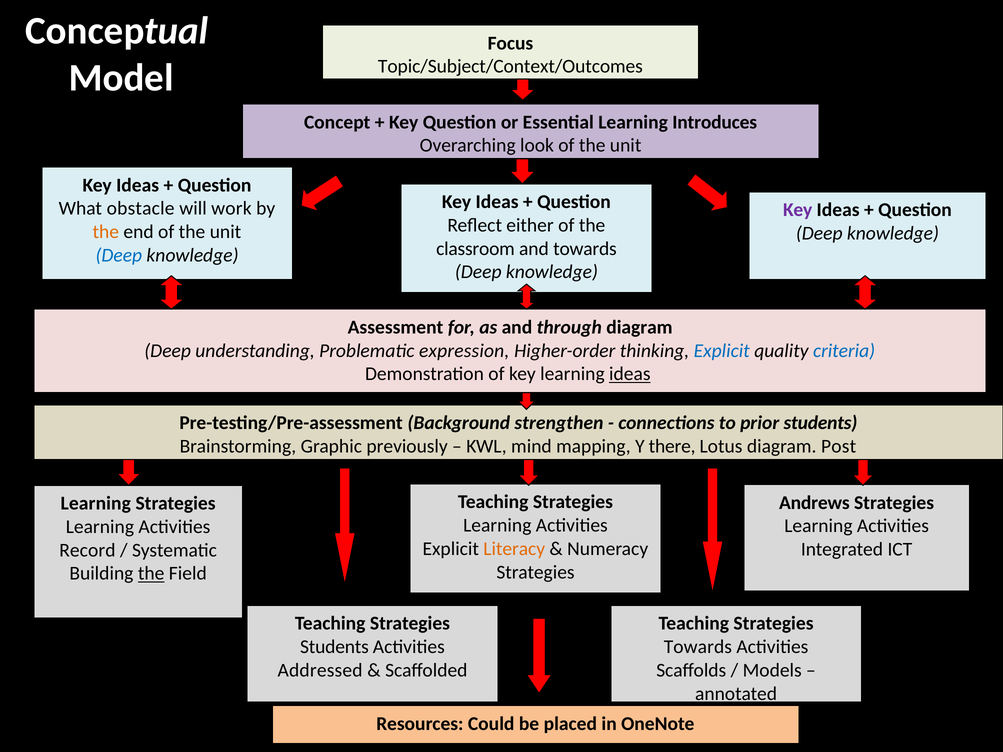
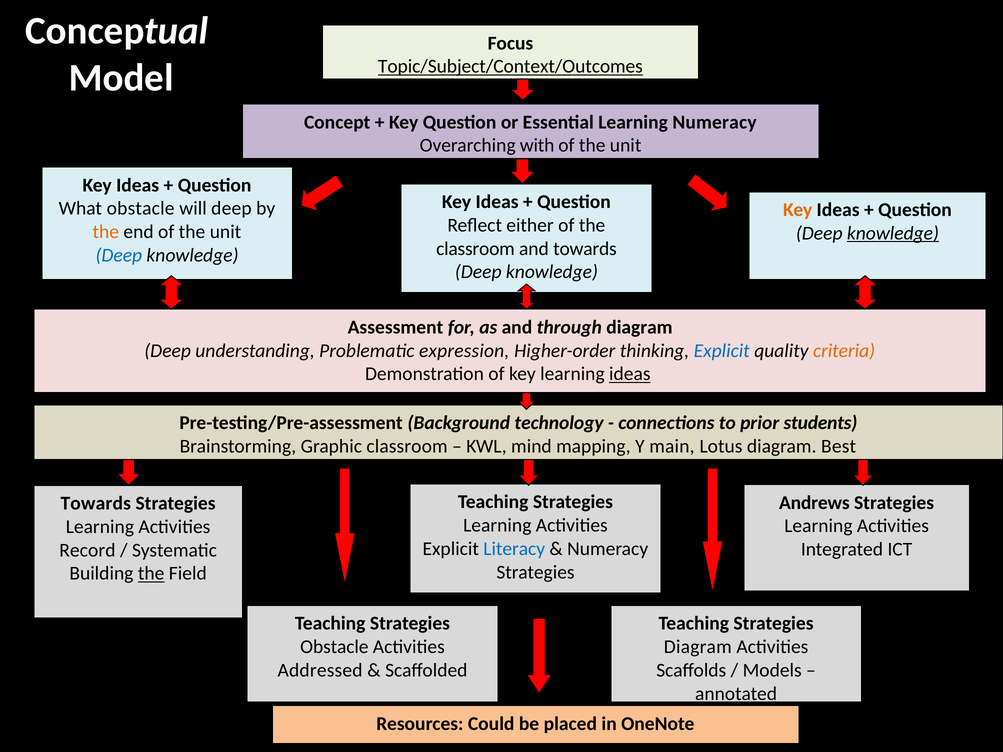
Topic/Subject/Context/Outcomes underline: none -> present (510, 66)
Learning Introduces: Introduces -> Numeracy (714, 122)
look: look -> with (537, 146)
will work: work -> deep (231, 209)
Key colour: purple -> orange (798, 210)
knowledge underline: none -> present (893, 233)
criteria colour: blue -> orange (844, 351)
strengthen: strengthen -> technology (559, 423)
Graphic previously: previously -> classroom (407, 446)
there: there -> main (672, 446)
Post: Post -> Best (839, 446)
Learning: Learning -> Towards (96, 503)
Literacy colour: orange -> blue (514, 549)
Students: Students -> Obstacle (334, 647)
Towards: Towards -> Diagram (698, 647)
